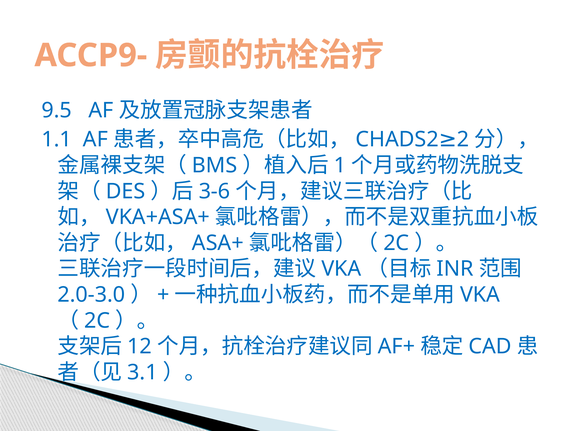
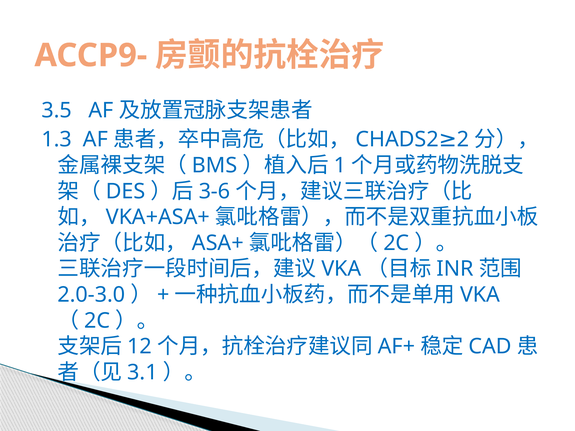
9.5: 9.5 -> 3.5 (57, 110)
1.1: 1.1 -> 1.3 (57, 140)
